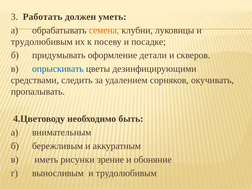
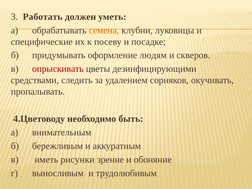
трудолюбивым: трудолюбивым -> специфические (42, 42)
детали: детали -> людям (153, 55)
опрыскивать colour: blue -> red (58, 69)
